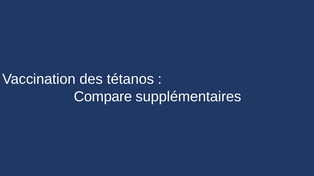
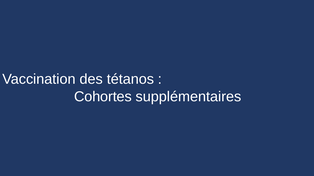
Compare: Compare -> Cohortes (103, 97)
